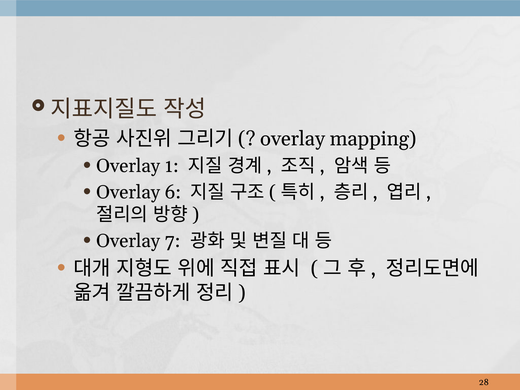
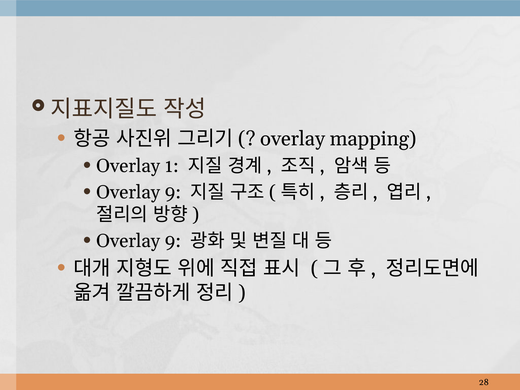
6: 6 -> 9 (173, 192)
7: 7 -> 9 (173, 241)
